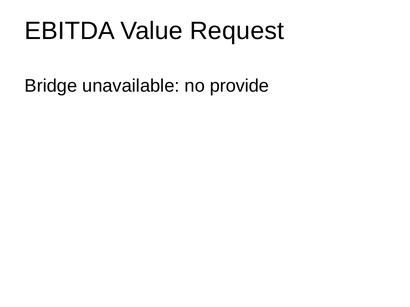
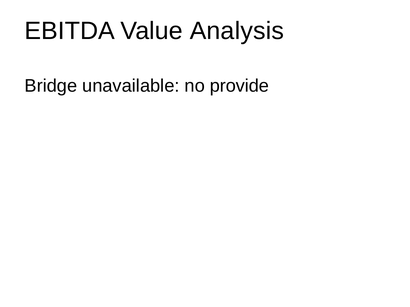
Request: Request -> Analysis (237, 31)
